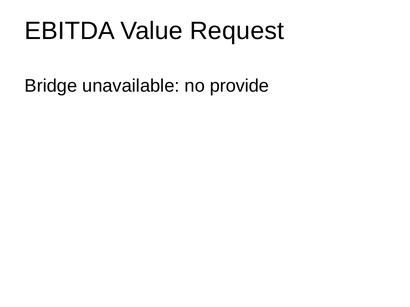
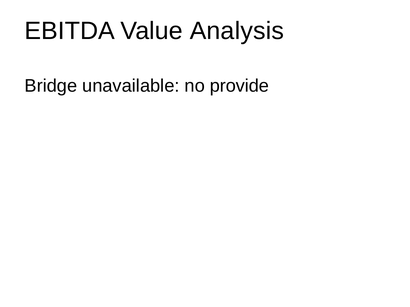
Request: Request -> Analysis (237, 31)
